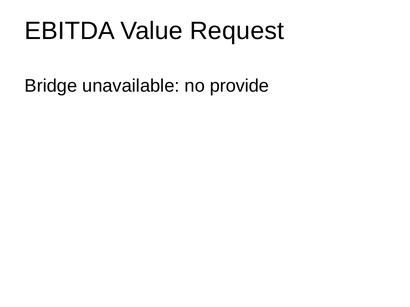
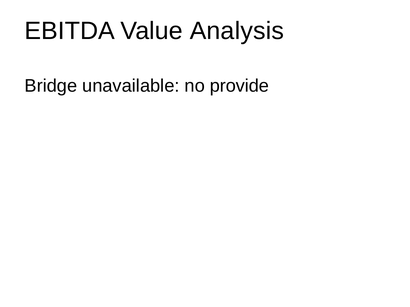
Request: Request -> Analysis (237, 31)
